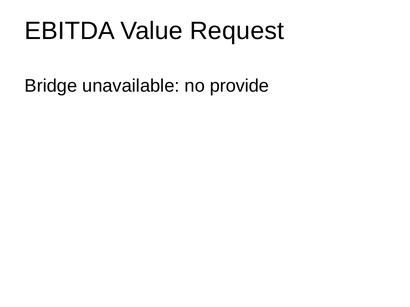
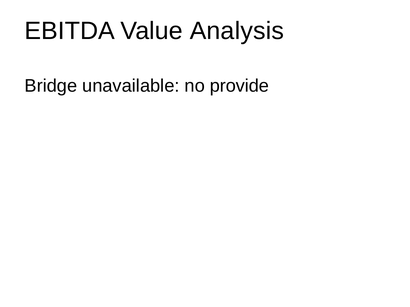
Request: Request -> Analysis (237, 31)
